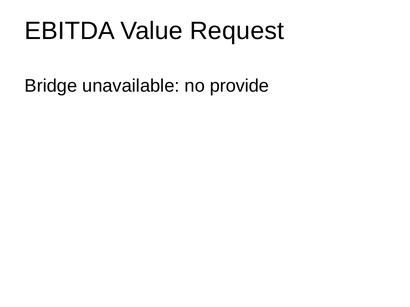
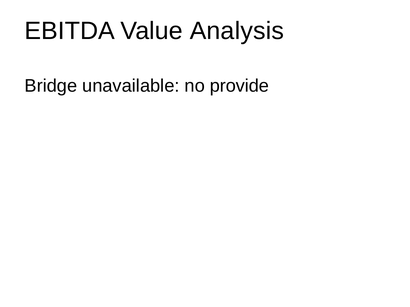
Request: Request -> Analysis (237, 31)
